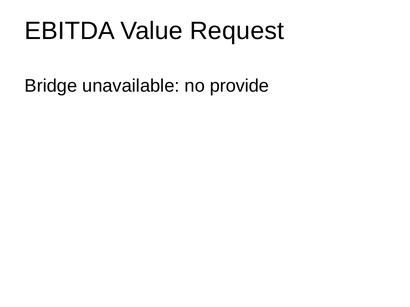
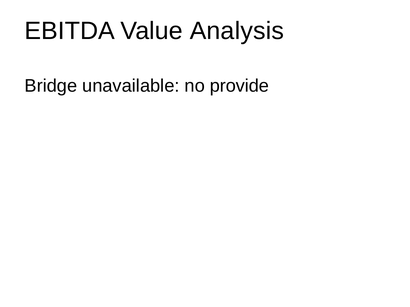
Request: Request -> Analysis (237, 31)
